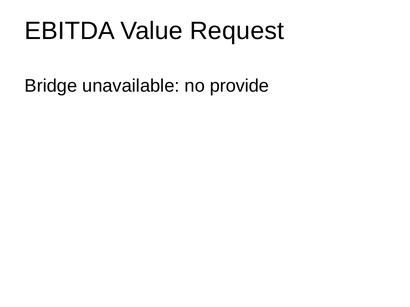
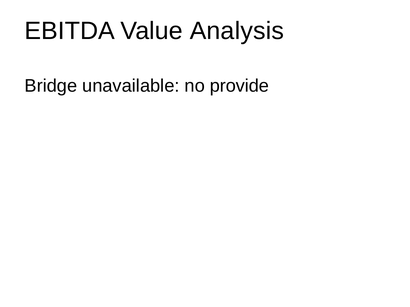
Request: Request -> Analysis (237, 31)
